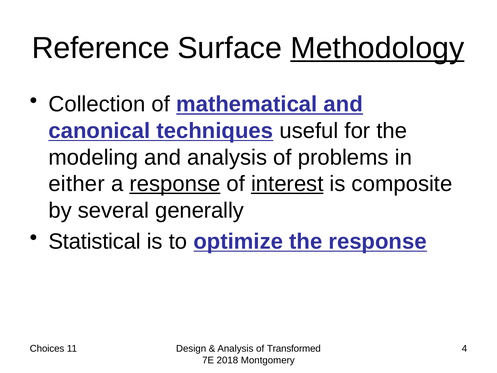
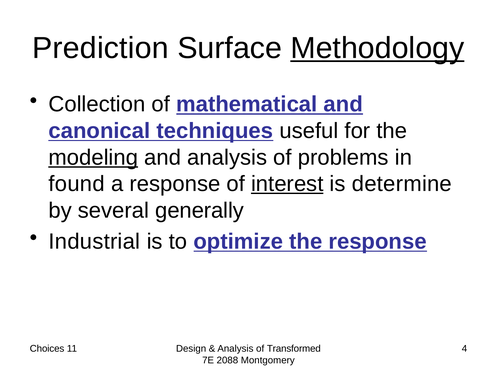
Reference: Reference -> Prediction (100, 48)
modeling underline: none -> present (93, 157)
either: either -> found (77, 184)
response underline: present -> none (175, 184)
composite: composite -> determine (402, 184)
Statistical: Statistical -> Industrial (94, 241)
2018: 2018 -> 2088 (227, 360)
